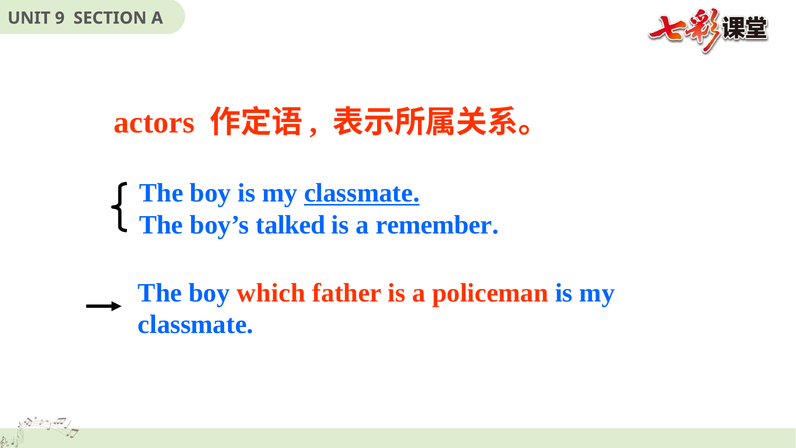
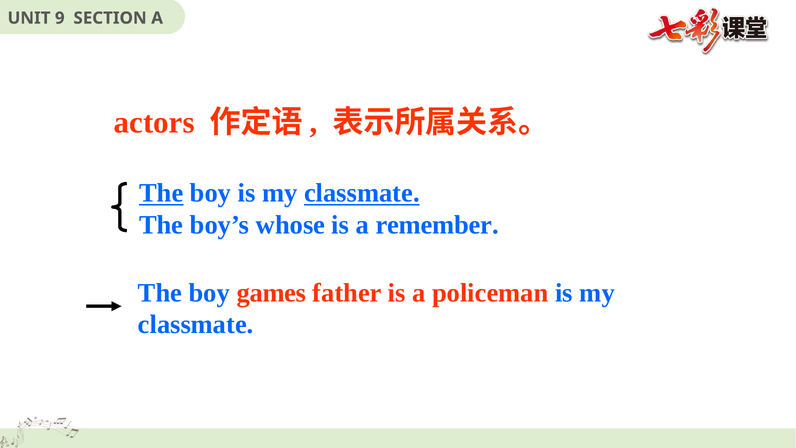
The underline: none -> present (161, 193)
talked: talked -> whose (291, 225)
which: which -> games (271, 293)
